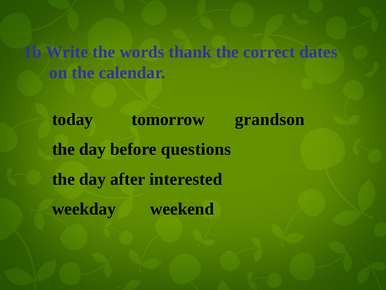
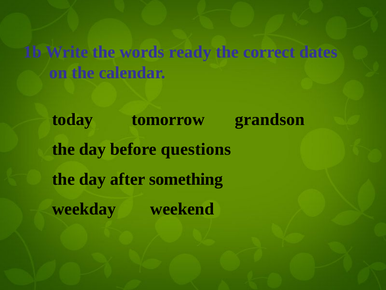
thank: thank -> ready (190, 52)
interested: interested -> something (186, 179)
